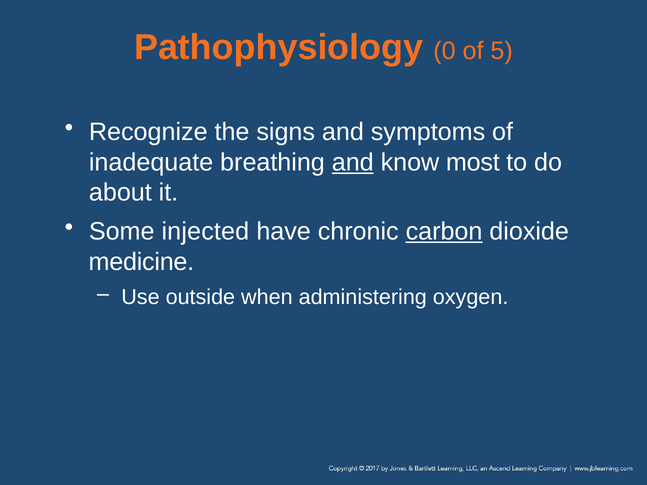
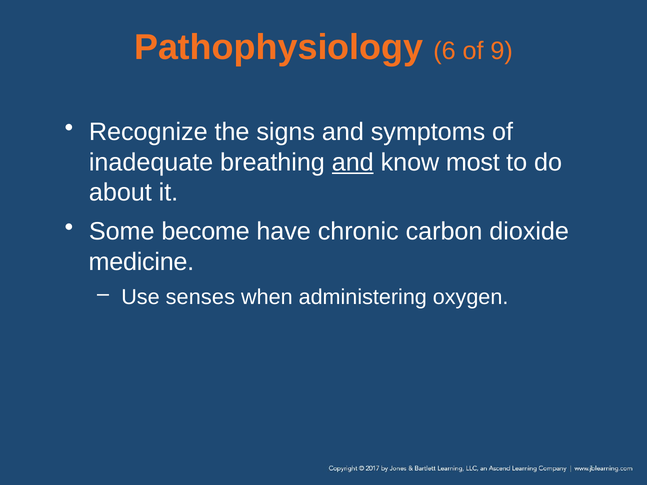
0: 0 -> 6 (445, 51)
5: 5 -> 9 (502, 51)
injected: injected -> become (206, 232)
carbon underline: present -> none (444, 232)
outside: outside -> senses (200, 297)
